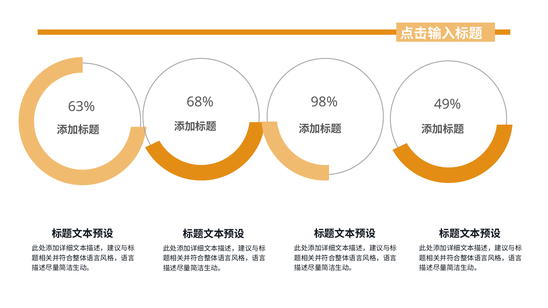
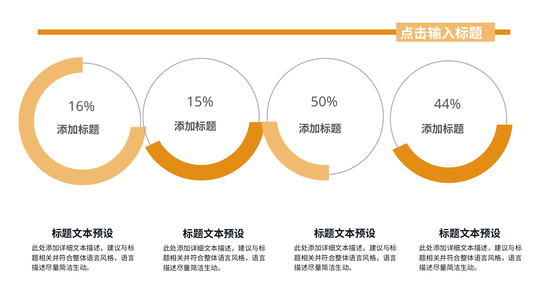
68%: 68% -> 15% (200, 102)
98%: 98% -> 50% (324, 102)
49%: 49% -> 44% (448, 105)
63%: 63% -> 16% (81, 107)
